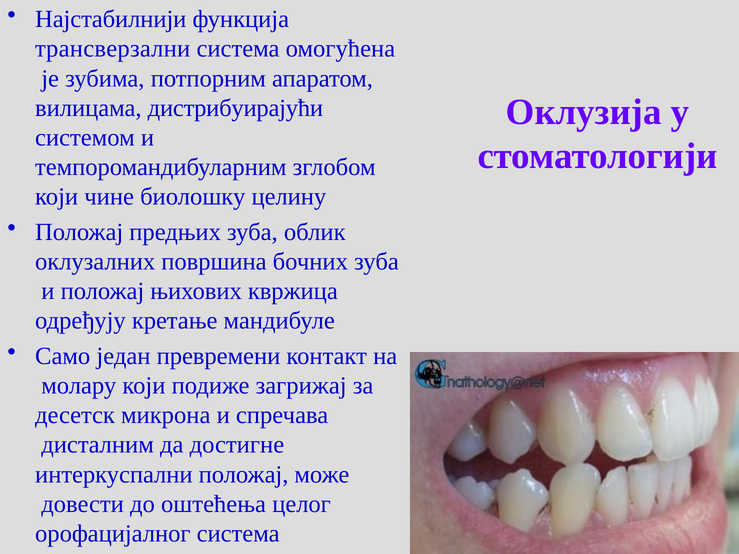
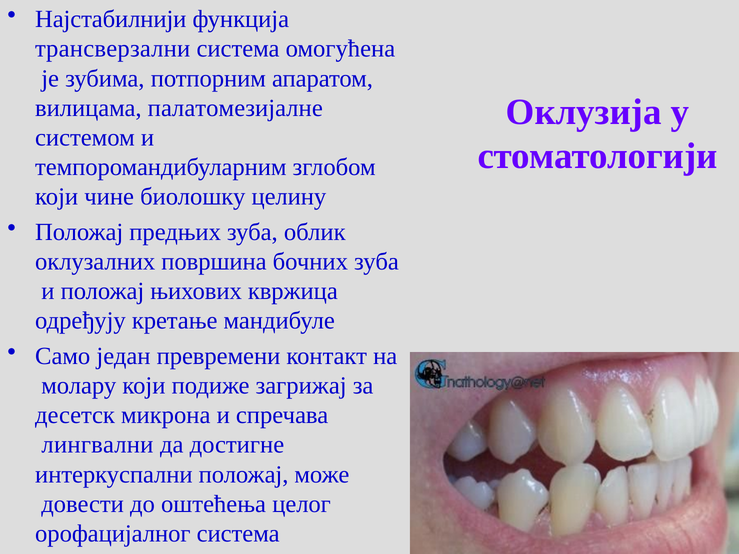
дистрибуирајући: дистрибуирајући -> палатомезијалне (235, 108)
дисталним: дисталним -> лингвални (97, 445)
